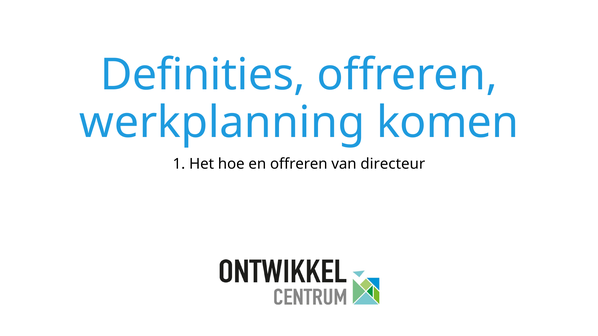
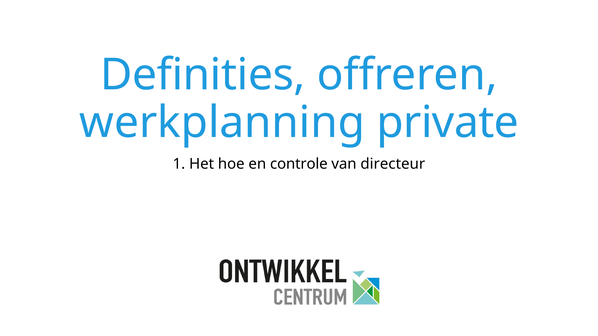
komen: komen -> private (448, 123)
en offreren: offreren -> controle (299, 164)
